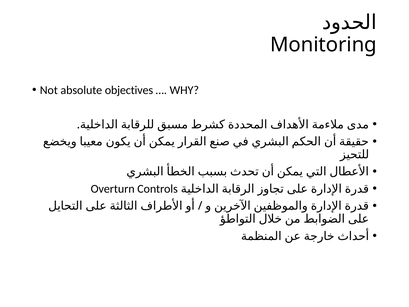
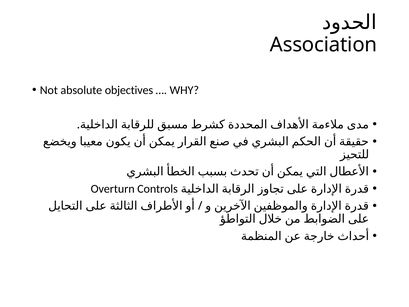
Monitoring: Monitoring -> Association (324, 45)
